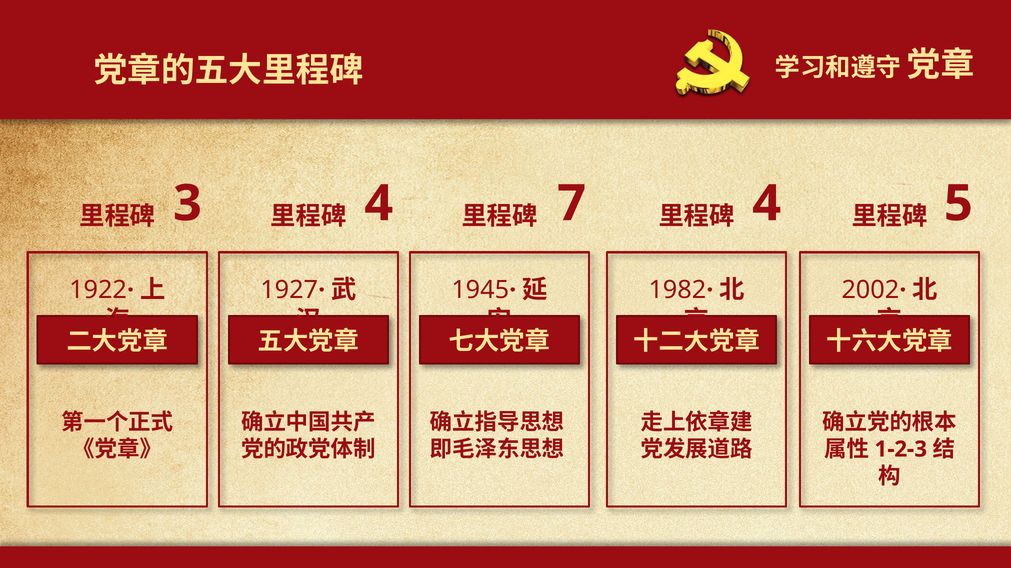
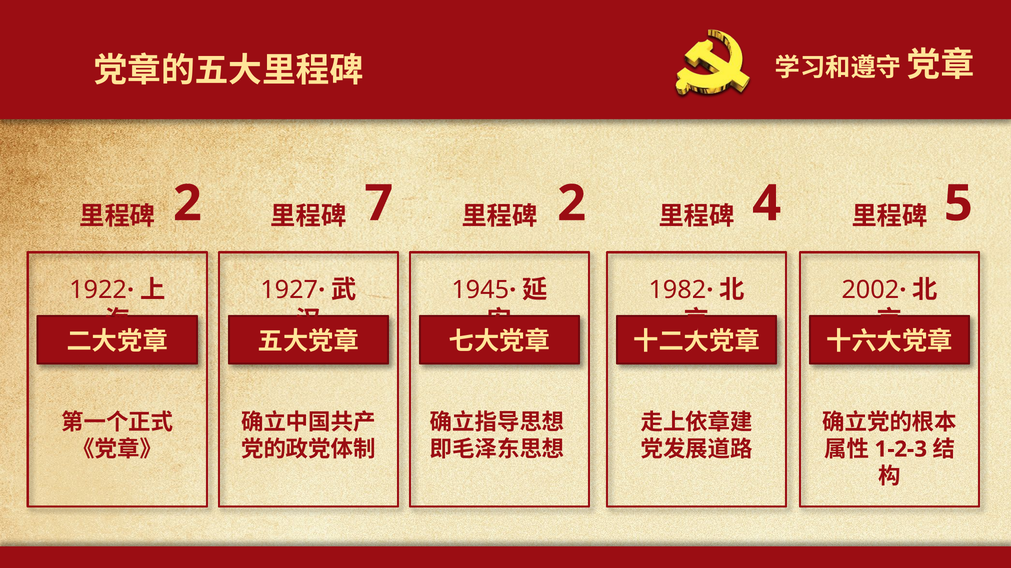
3: 3 -> 2 (187, 204)
4: 4 -> 7 (379, 204)
7: 7 -> 2 (572, 204)
